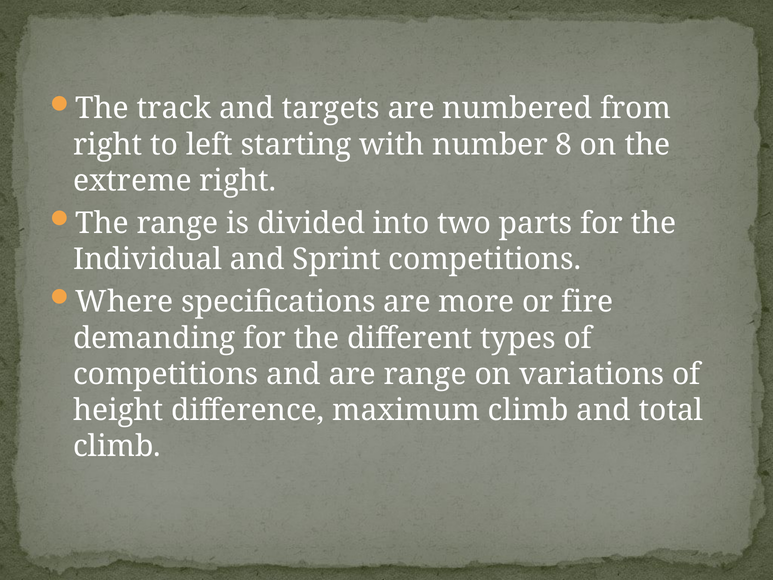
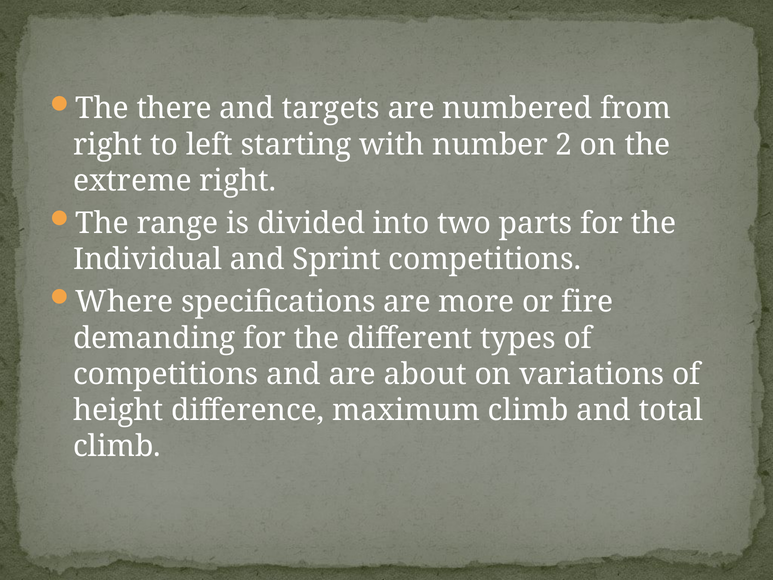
track: track -> there (174, 108)
8: 8 -> 2 (564, 145)
are range: range -> about (425, 374)
